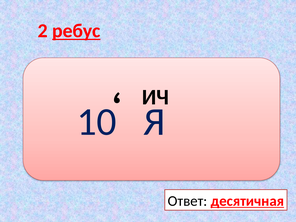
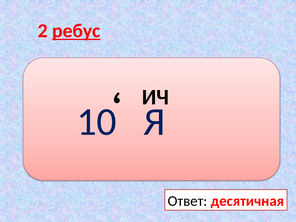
десятичная underline: present -> none (247, 201)
